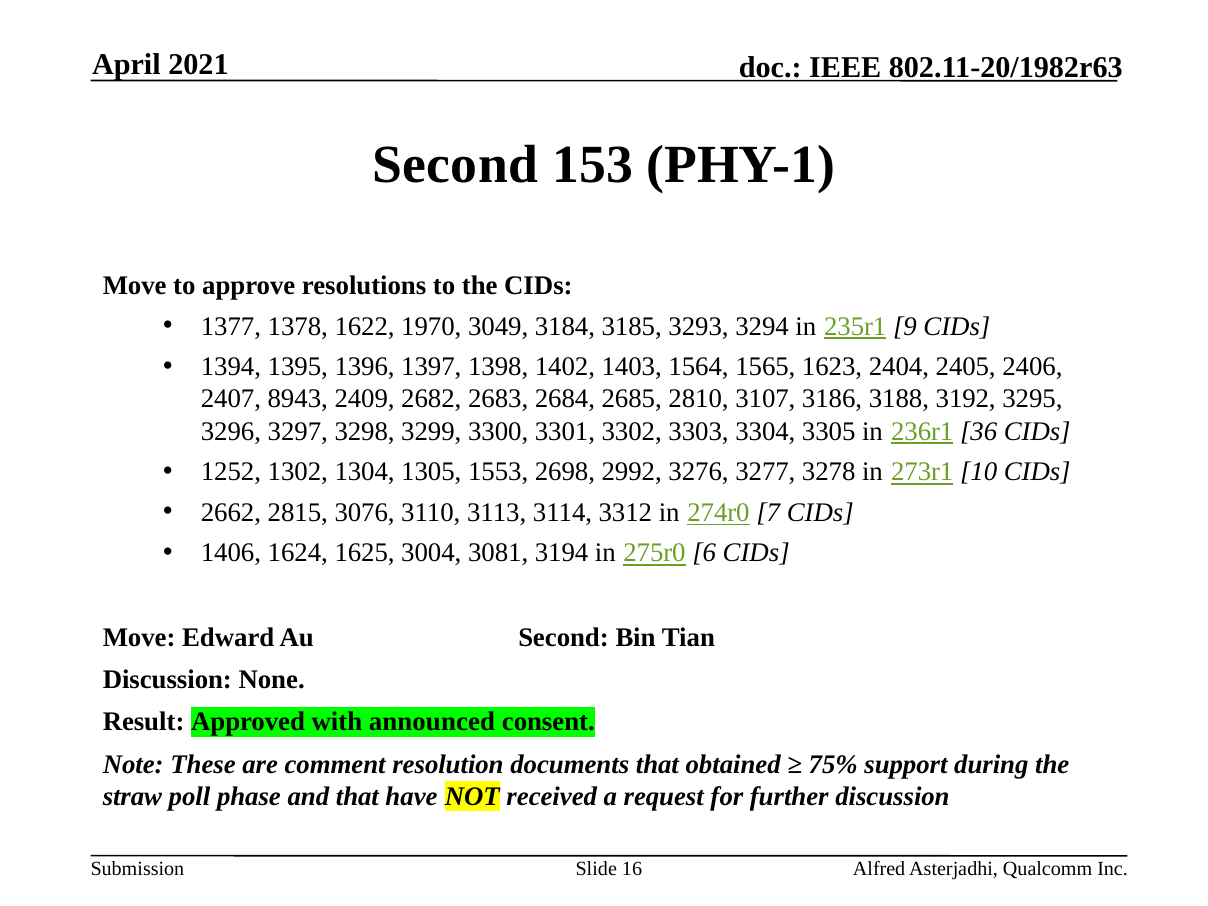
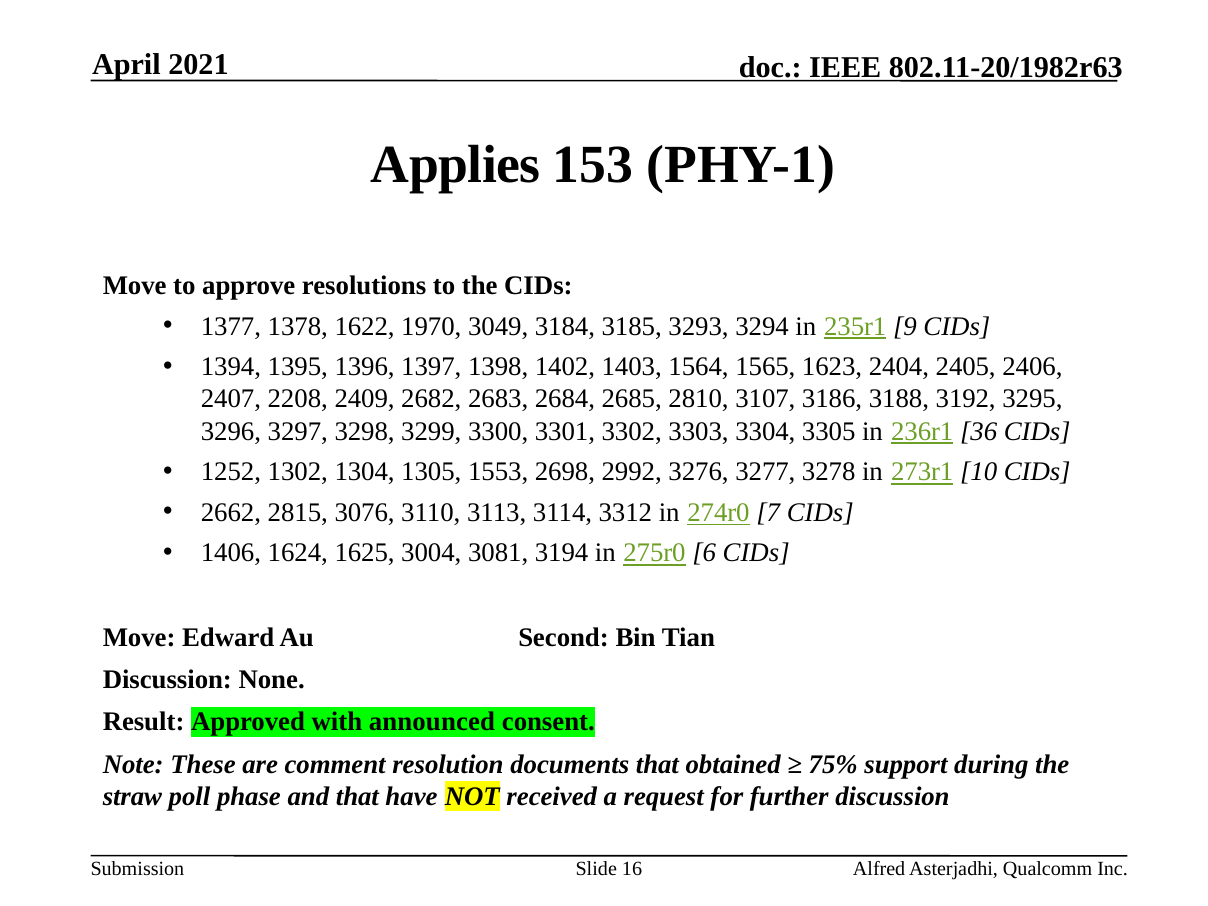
Second: Second -> Applies (456, 165)
8943: 8943 -> 2208 (298, 399)
